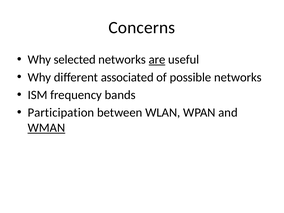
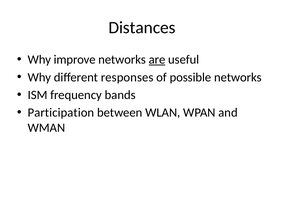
Concerns: Concerns -> Distances (142, 27)
selected: selected -> improve (75, 60)
associated: associated -> responses (127, 77)
WMAN underline: present -> none (46, 128)
